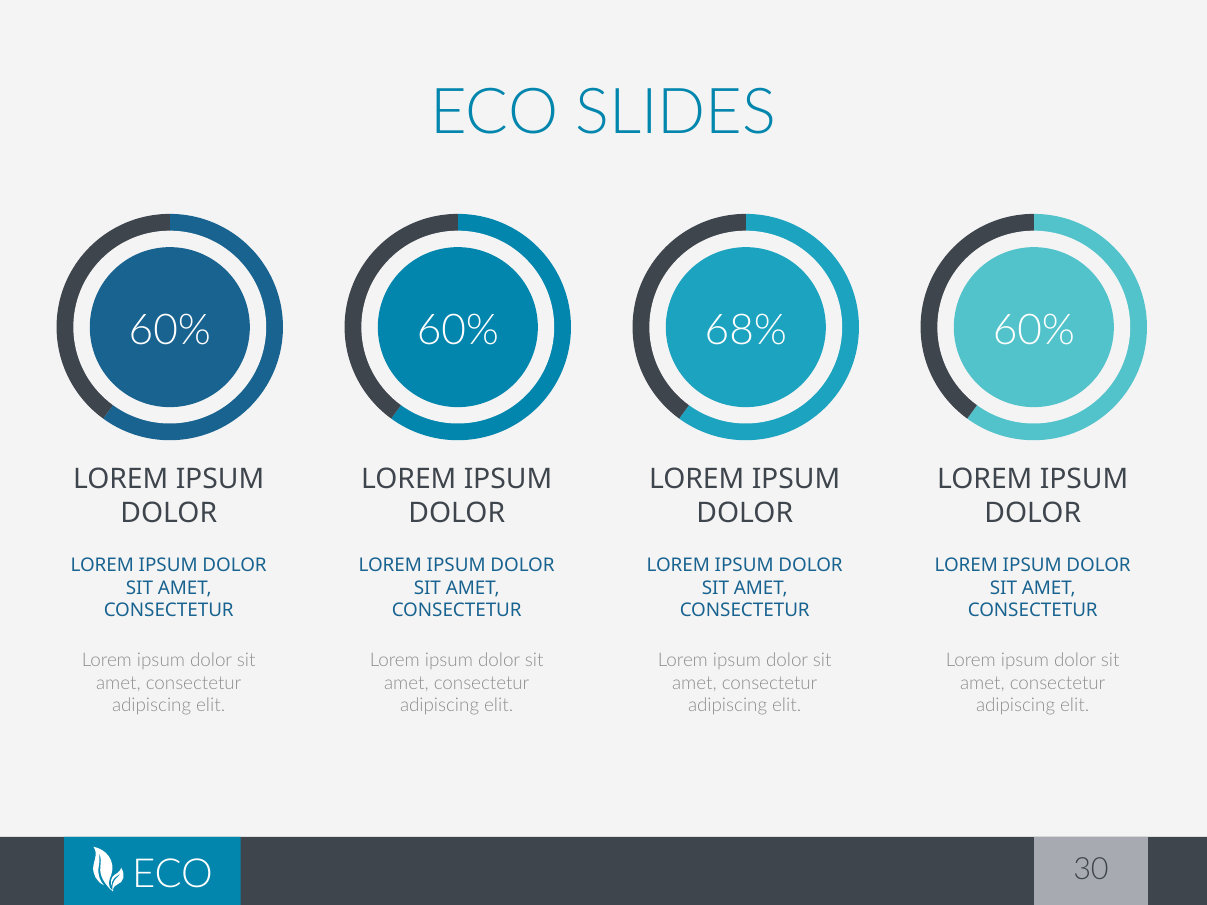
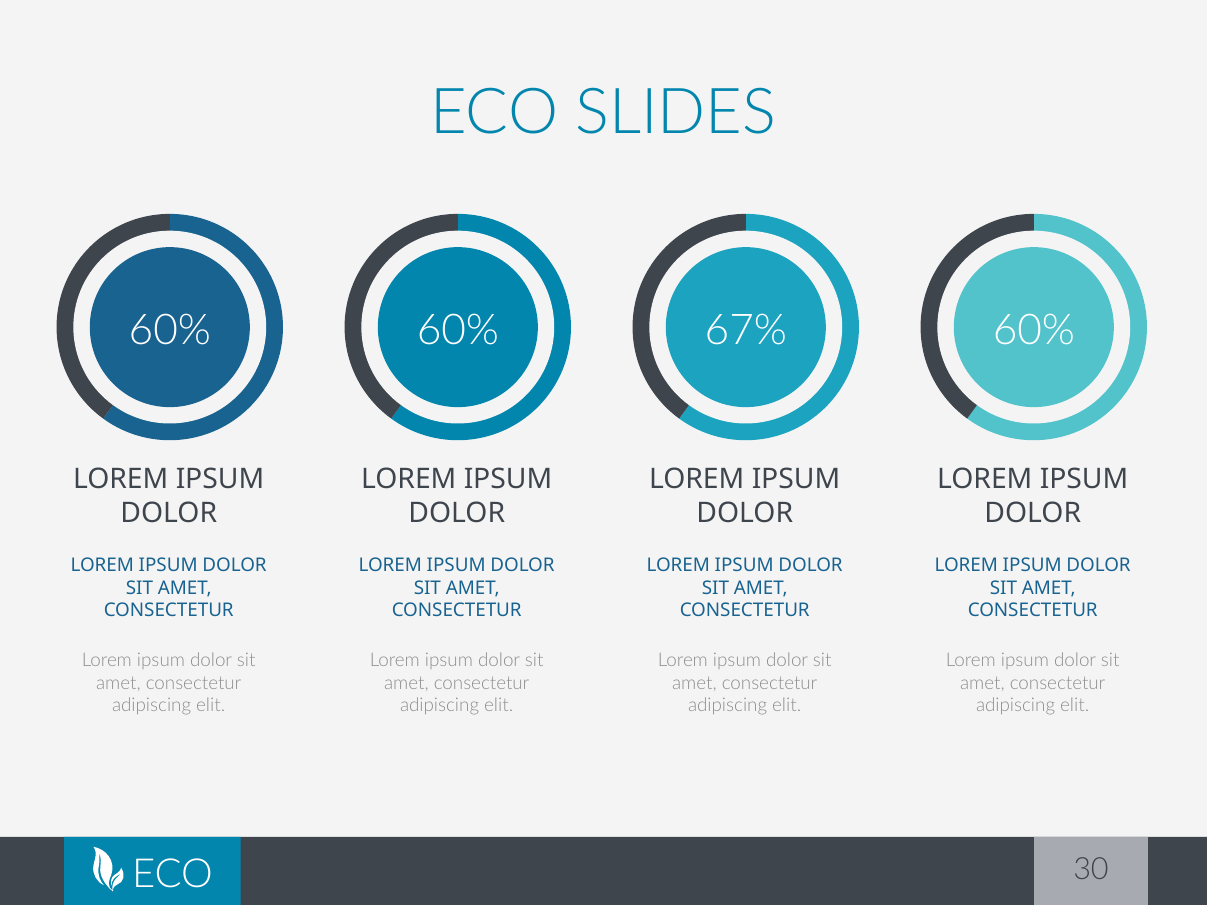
68%: 68% -> 67% (746, 330)
